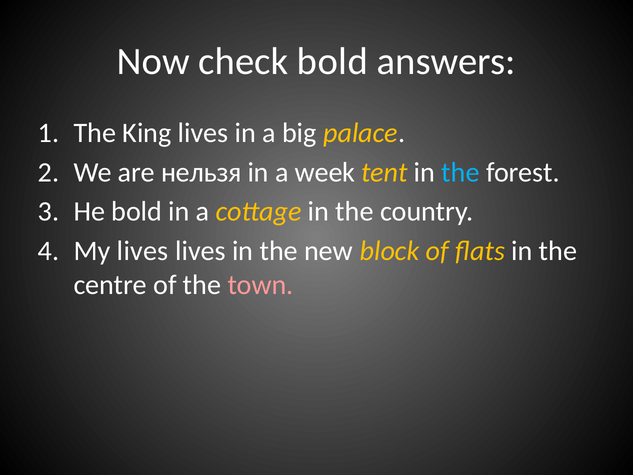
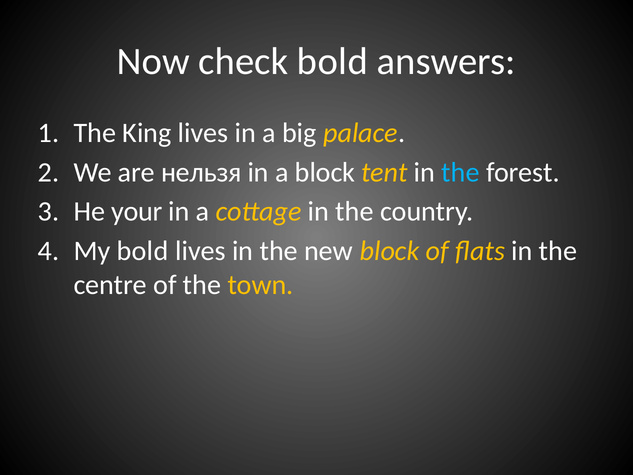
a week: week -> block (325, 172)
He bold: bold -> your (137, 212)
My lives: lives -> bold (143, 251)
town colour: pink -> yellow (261, 285)
